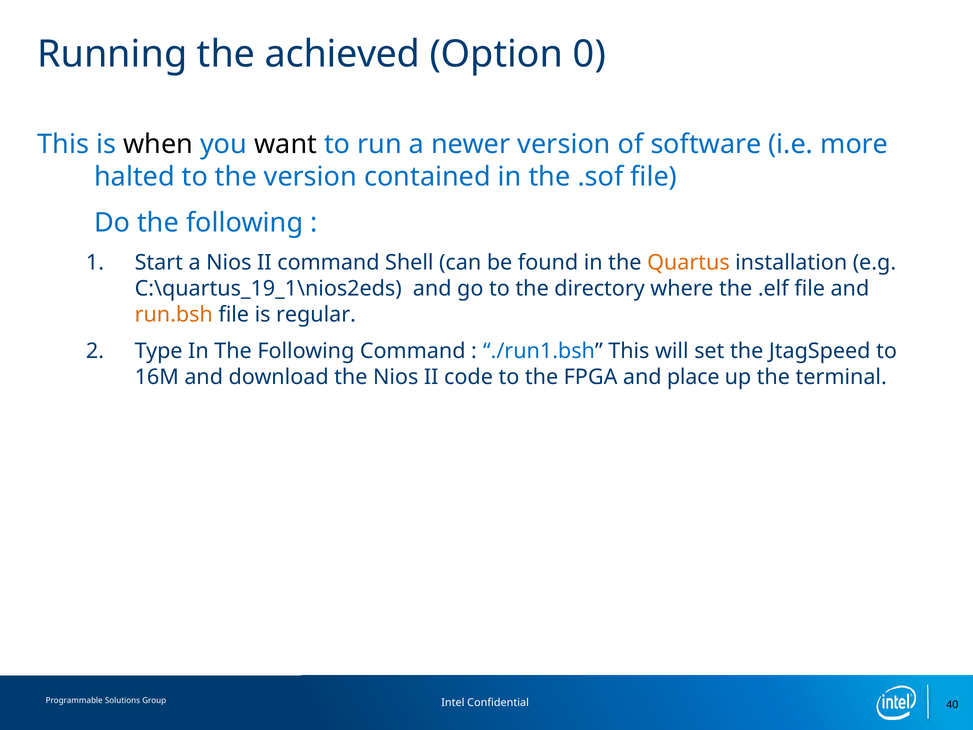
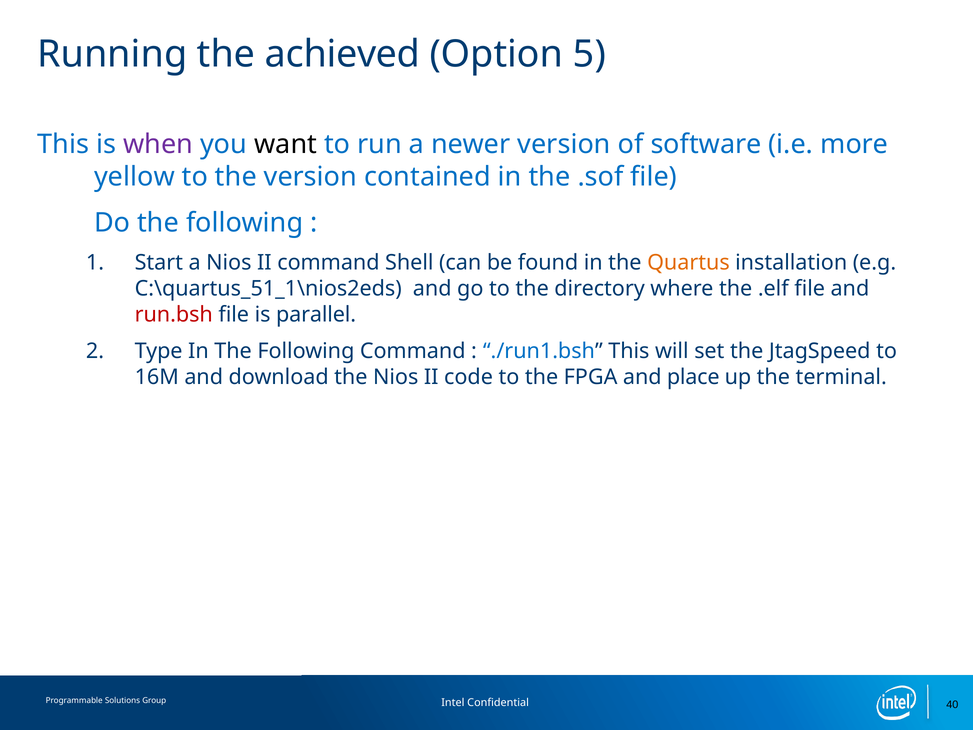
0: 0 -> 5 (589, 54)
when colour: black -> purple (158, 144)
halted: halted -> yellow (134, 177)
C:\quartus_19_1\nios2eds: C:\quartus_19_1\nios2eds -> C:\quartus_51_1\nios2eds (268, 288)
run.bsh colour: orange -> red (174, 314)
regular: regular -> parallel (316, 314)
